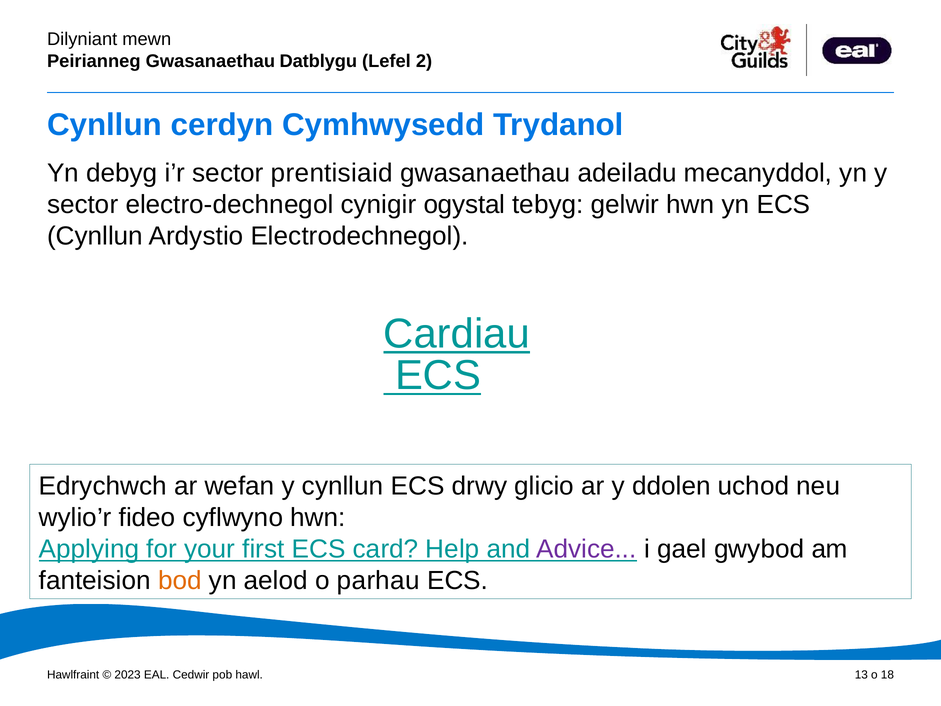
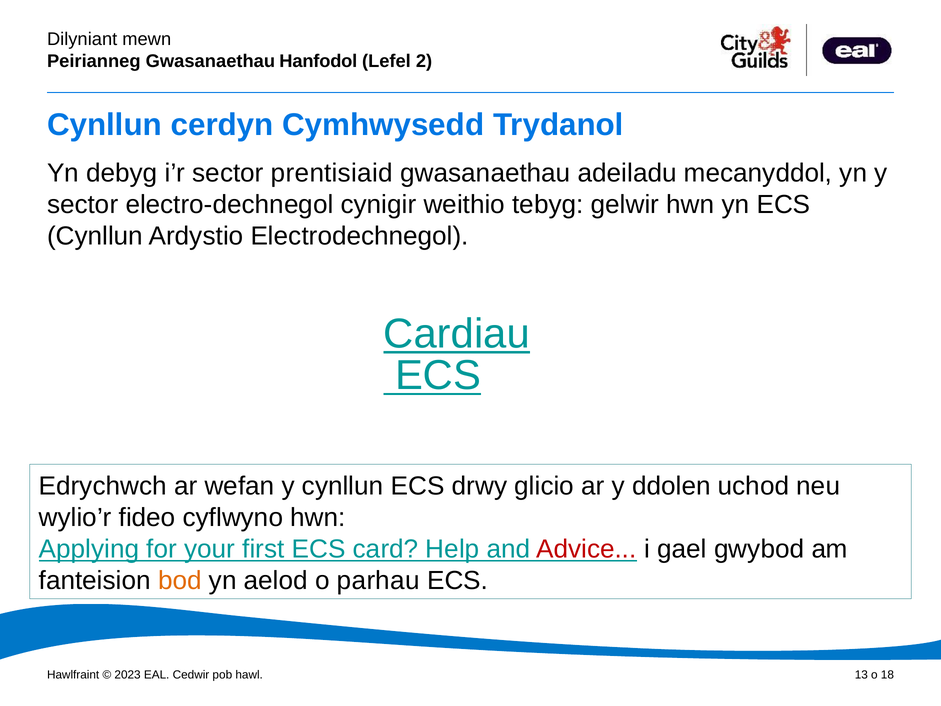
Datblygu: Datblygu -> Hanfodol (318, 61)
ogystal: ogystal -> weithio (464, 205)
Advice colour: purple -> red (586, 549)
